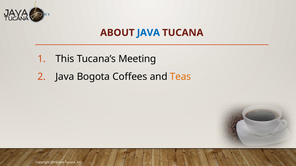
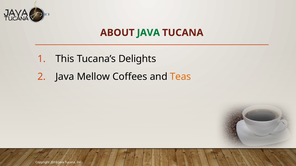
JAVA colour: blue -> green (148, 33)
Meeting: Meeting -> Delights (137, 59)
Bogota: Bogota -> Mellow (93, 77)
